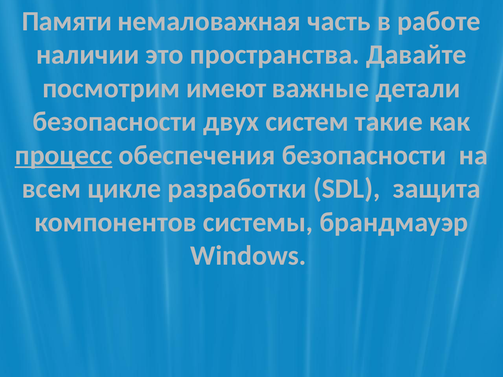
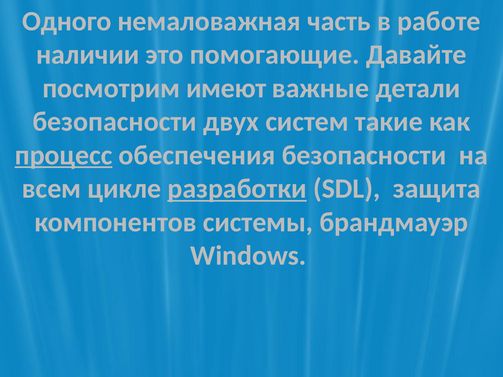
Памяти: Памяти -> Одного (67, 21)
пространства: пространства -> помогающие (275, 55)
разработки underline: none -> present (237, 189)
